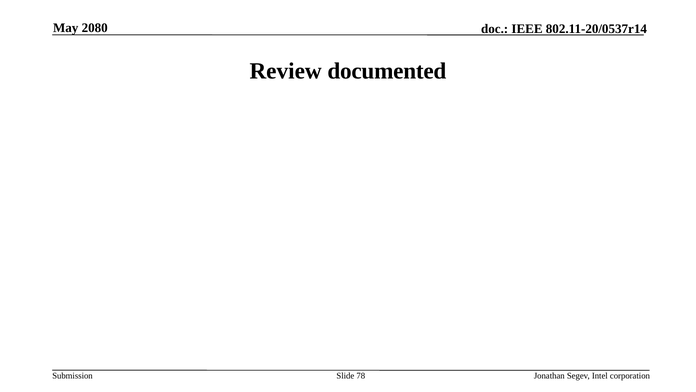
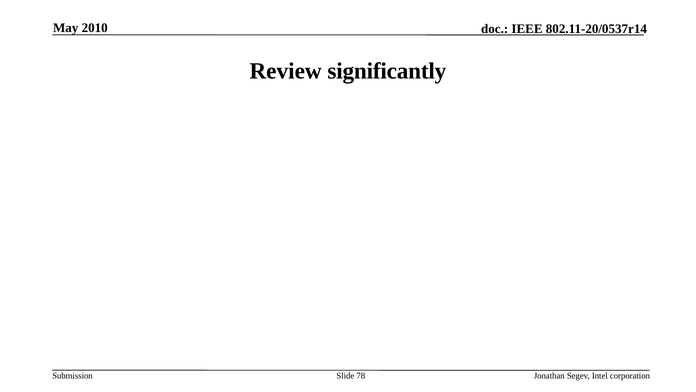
2080: 2080 -> 2010 (95, 28)
documented: documented -> significantly (387, 71)
